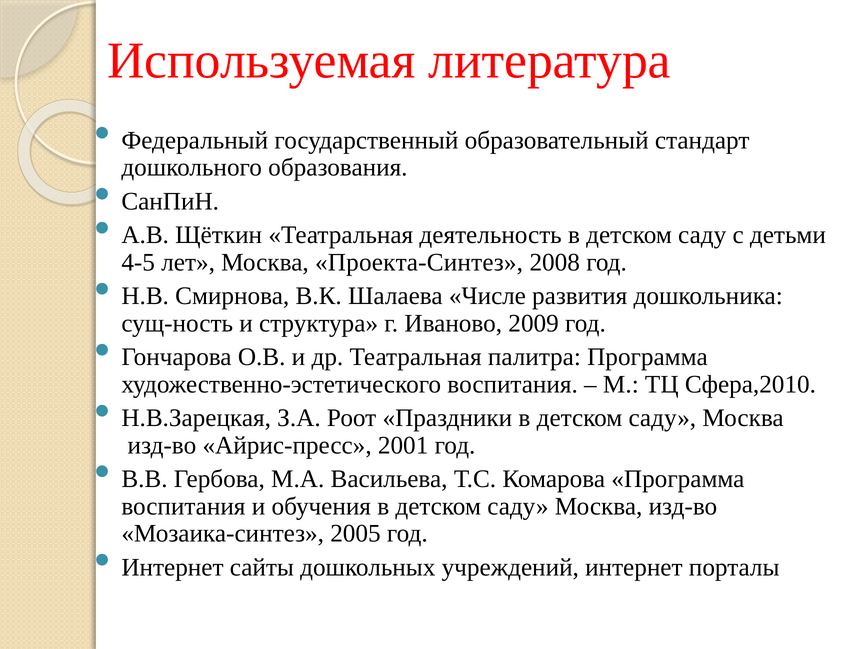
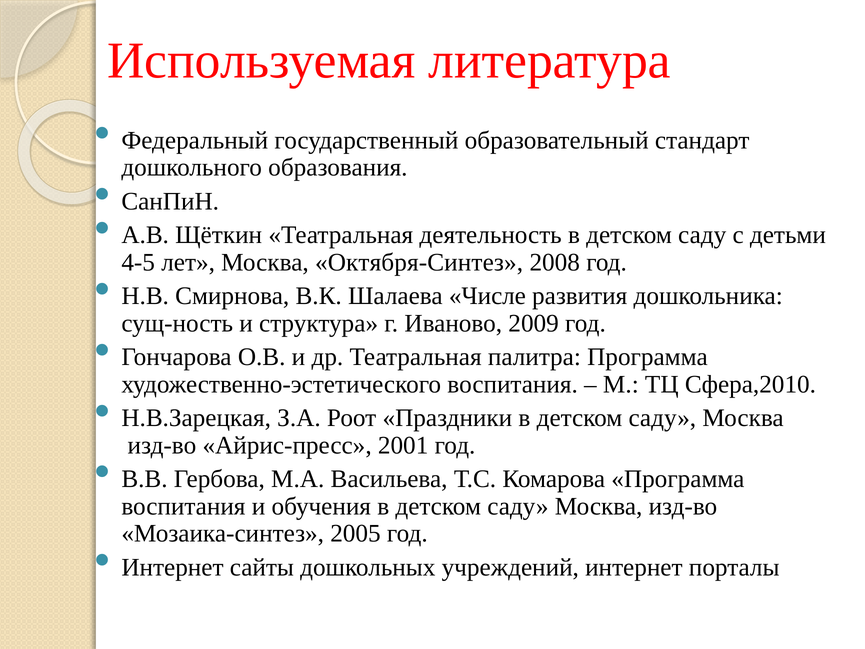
Проекта-Синтез: Проекта-Синтез -> Октября-Синтез (419, 262)
